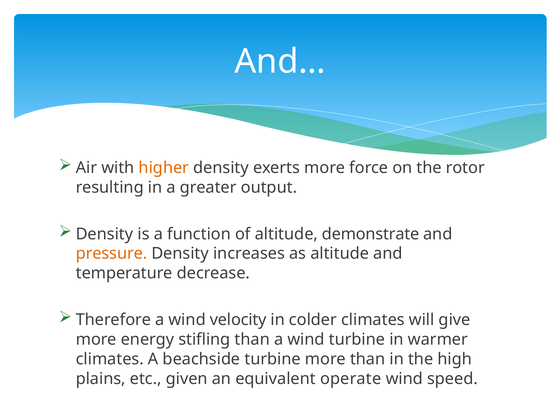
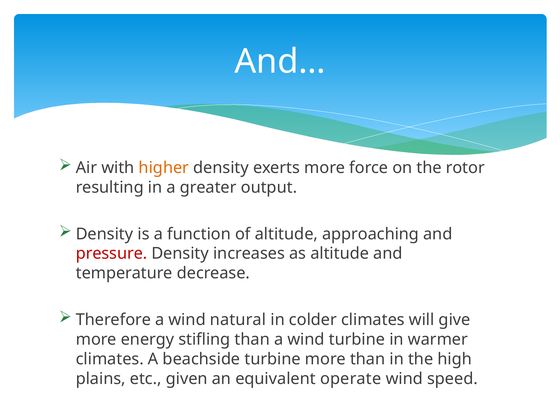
demonstrate: demonstrate -> approaching (371, 234)
pressure colour: orange -> red (112, 254)
velocity: velocity -> natural (238, 320)
